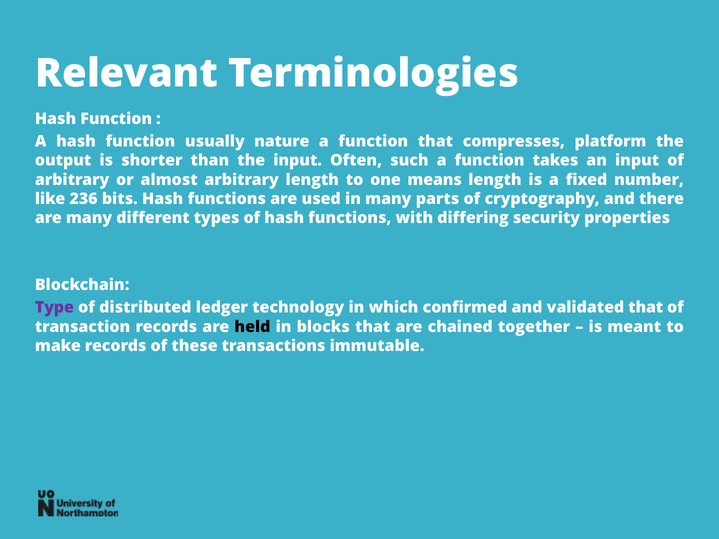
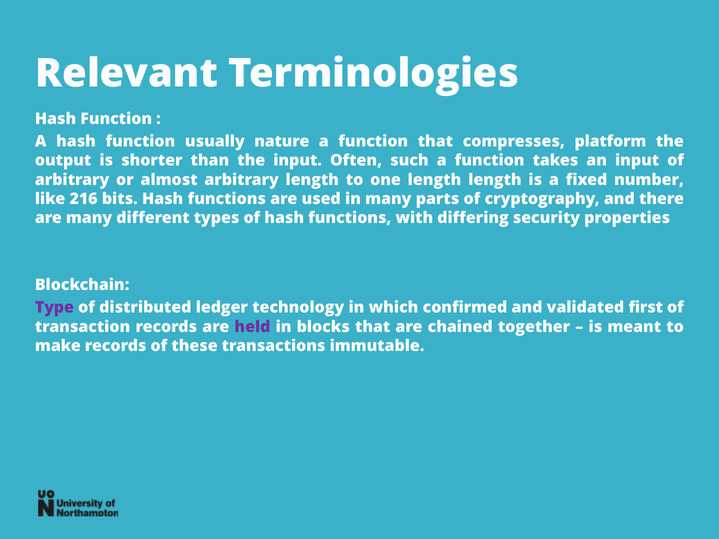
one means: means -> length (435, 180)
236: 236 -> 216 (84, 199)
validated that: that -> first (646, 308)
held colour: black -> purple (252, 327)
